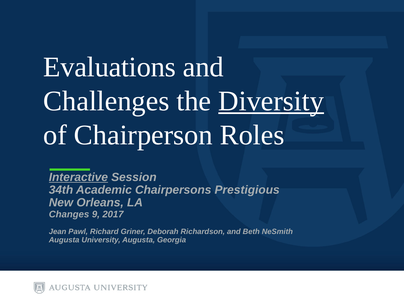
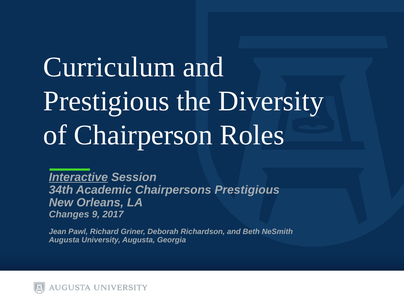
Evaluations: Evaluations -> Curriculum (109, 67)
Challenges: Challenges -> Prestigious (106, 101)
Diversity underline: present -> none (271, 101)
